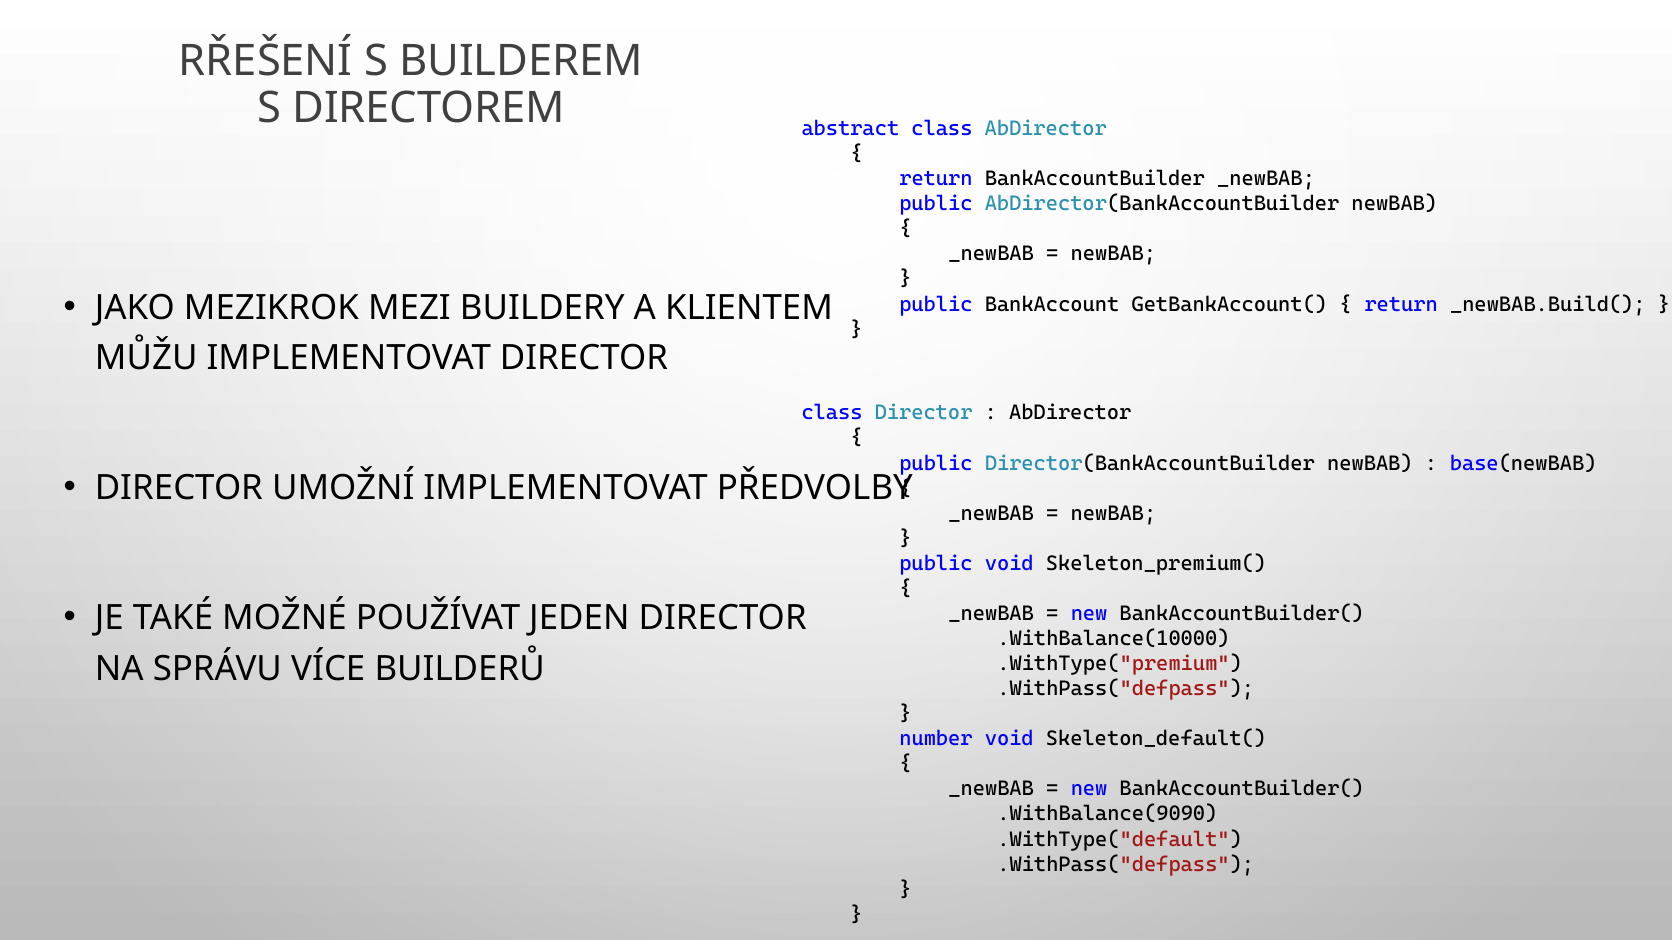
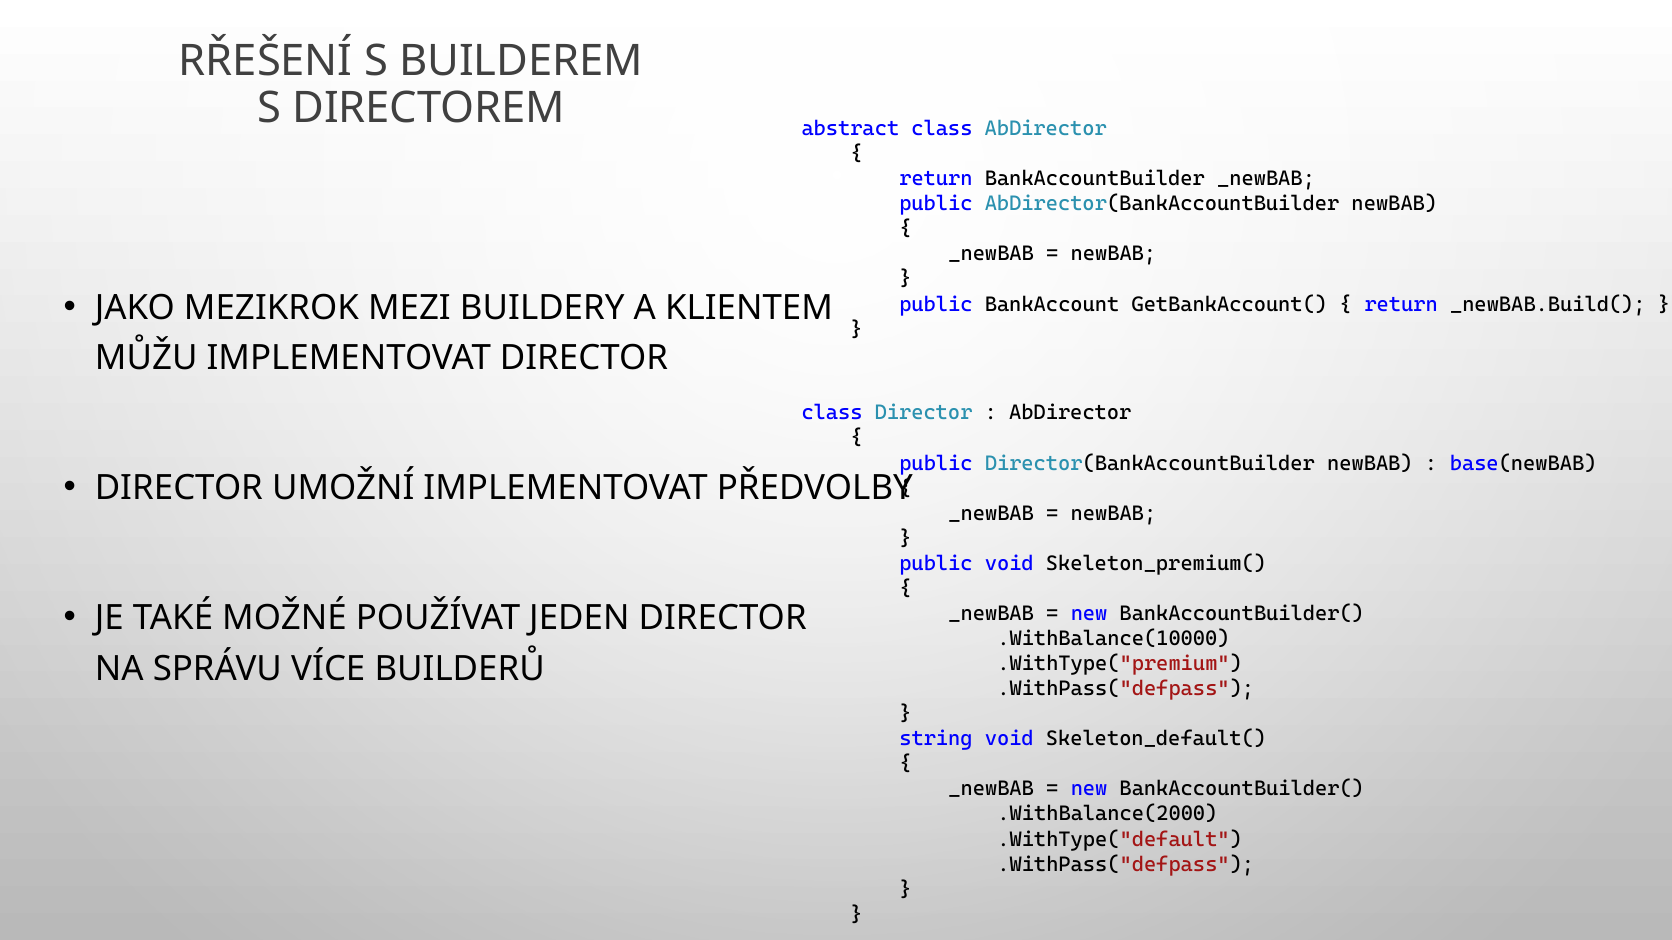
number: number -> string (936, 739)
.WithBalance(9090: .WithBalance(9090 -> .WithBalance(2000 (1107, 815)
